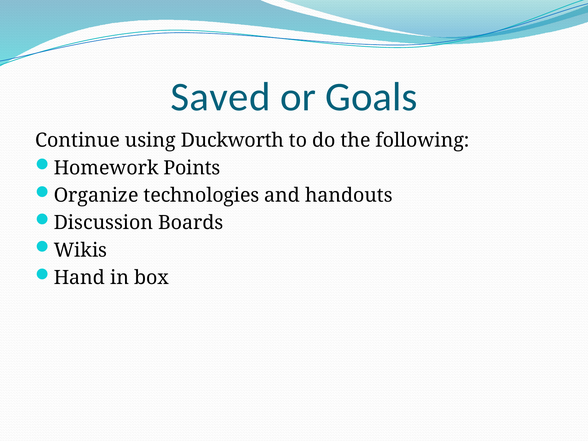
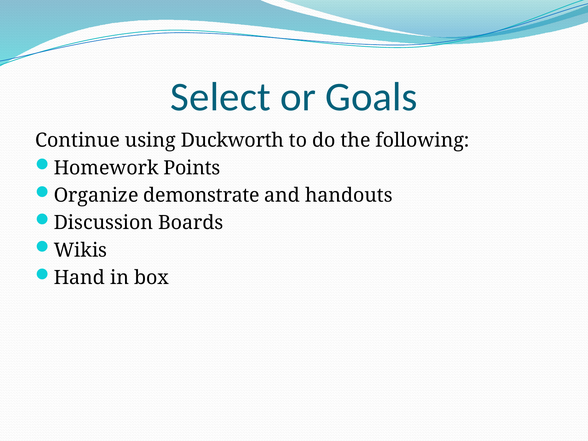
Saved: Saved -> Select (221, 97)
technologies: technologies -> demonstrate (202, 195)
